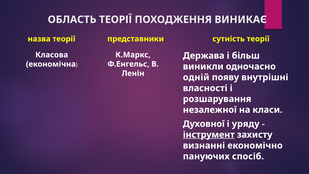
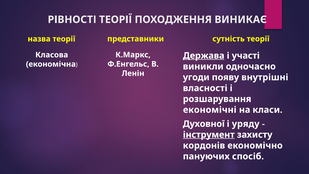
ОБЛАСТЬ: ОБЛАСТЬ -> РІВНОСТІ (72, 20)
Держава underline: none -> present (204, 56)
більш: більш -> участі (246, 56)
одній: одній -> угоди (196, 77)
незалежної: незалежної -> економічні (210, 110)
визнанні: визнанні -> кордонів (204, 145)
